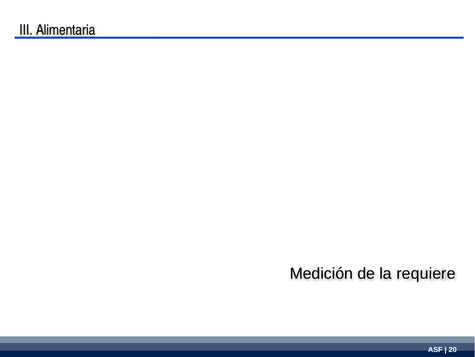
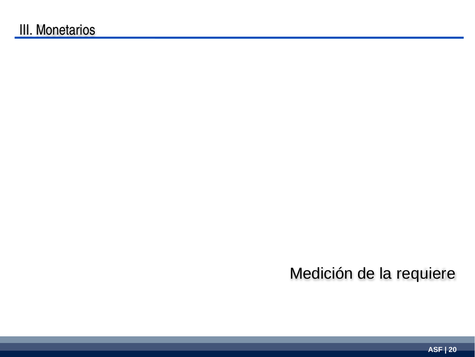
Alimentaria: Alimentaria -> Monetarios (66, 30)
